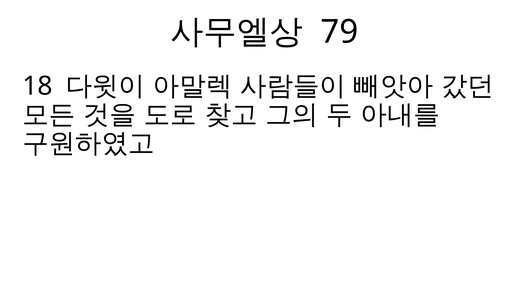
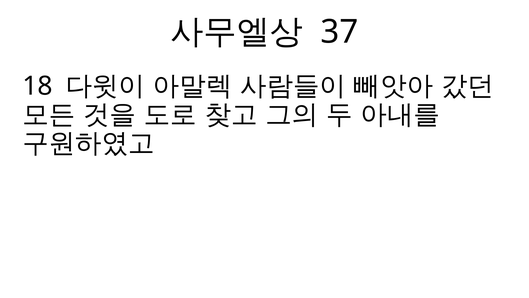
79: 79 -> 37 (340, 32)
